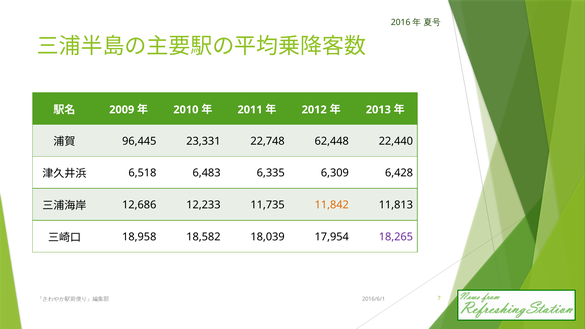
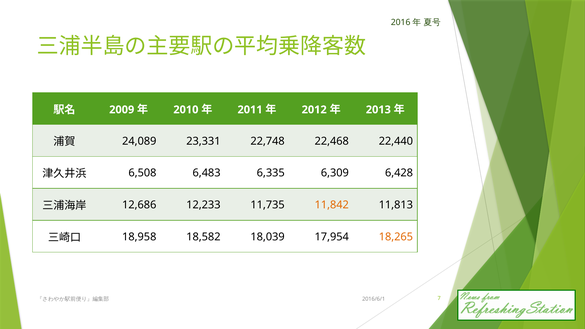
96,445: 96,445 -> 24,089 (139, 141)
62,448: 62,448 -> 22,468 (332, 141)
6,518: 6,518 -> 6,508 (142, 173)
18,265 colour: purple -> orange (396, 237)
